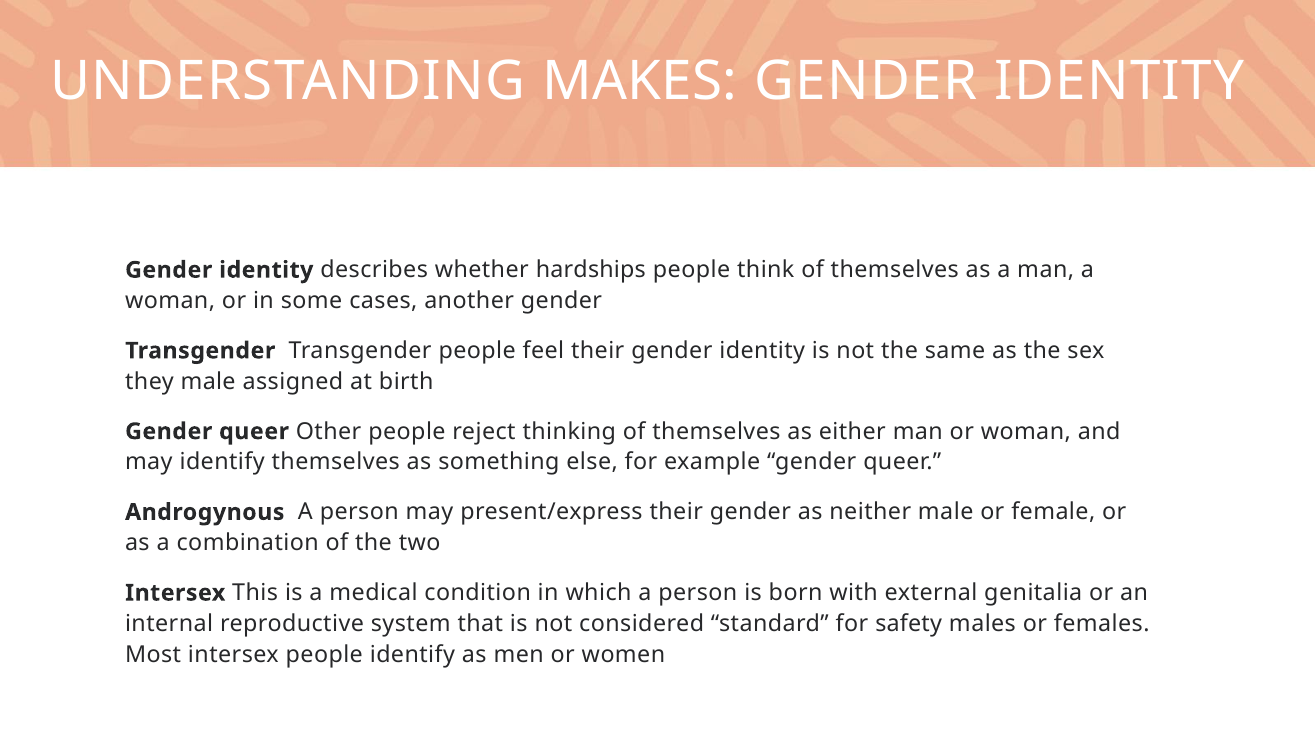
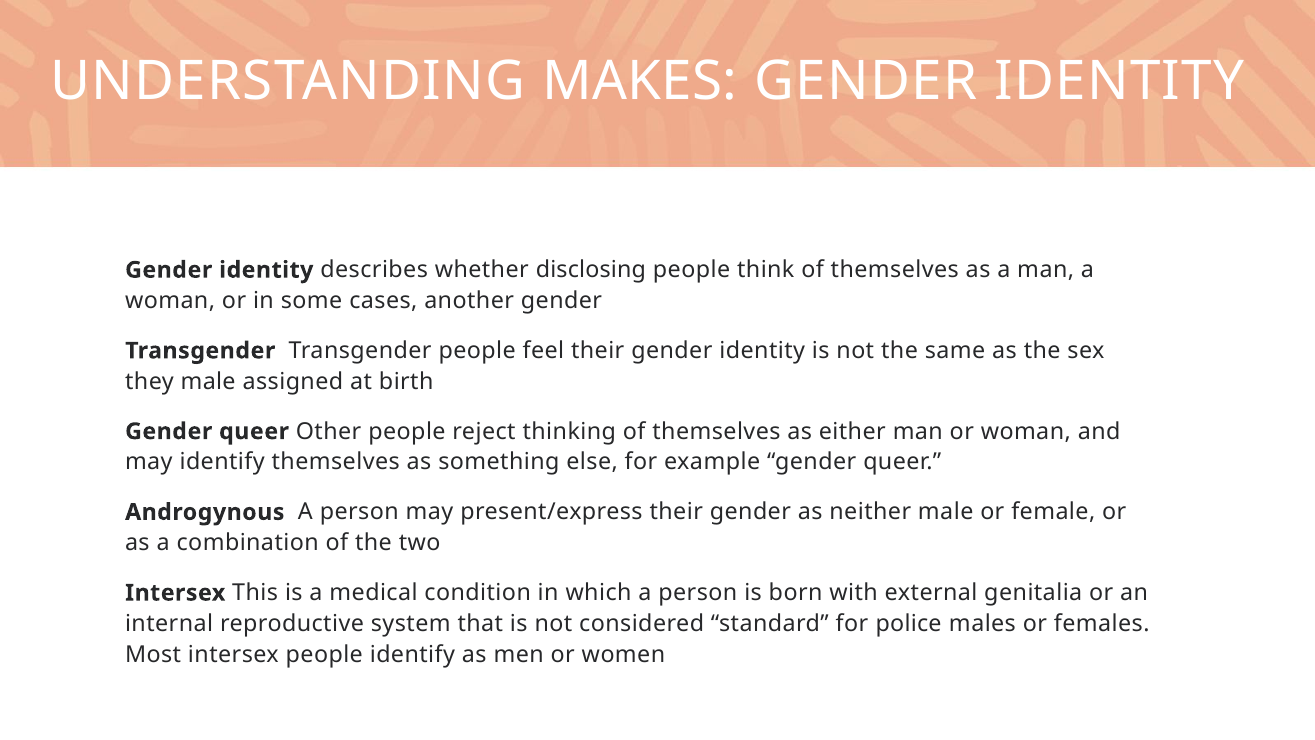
hardships: hardships -> disclosing (591, 270)
safety: safety -> police (909, 623)
